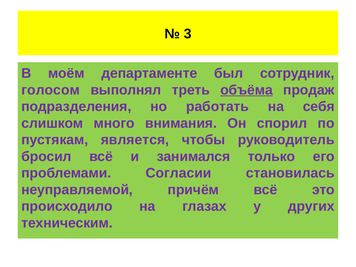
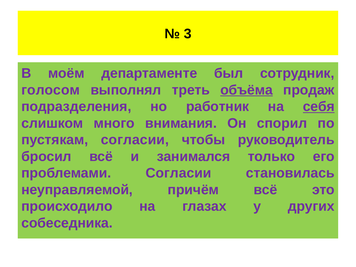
работать: работать -> работник (218, 107)
себя underline: none -> present (319, 107)
пустякам является: является -> согласии (135, 140)
техническим: техническим -> собеседника (67, 223)
